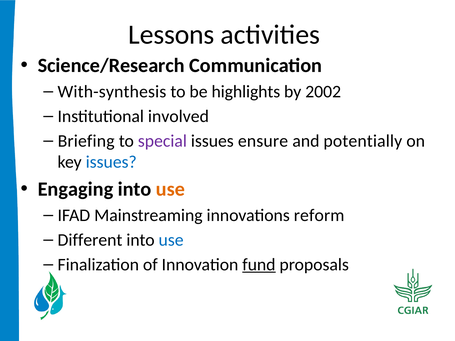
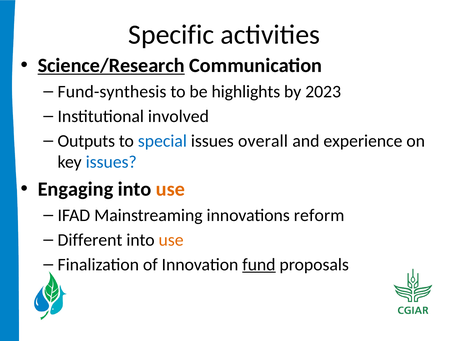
Lessons: Lessons -> Specific (171, 35)
Science/Research underline: none -> present (111, 66)
With-synthesis: With-synthesis -> Fund-synthesis (112, 92)
2002: 2002 -> 2023 (323, 92)
Briefing: Briefing -> Outputs (86, 141)
special colour: purple -> blue (162, 141)
ensure: ensure -> overall (263, 141)
potentially: potentially -> experience (363, 141)
use colour: blue -> orange (171, 240)
